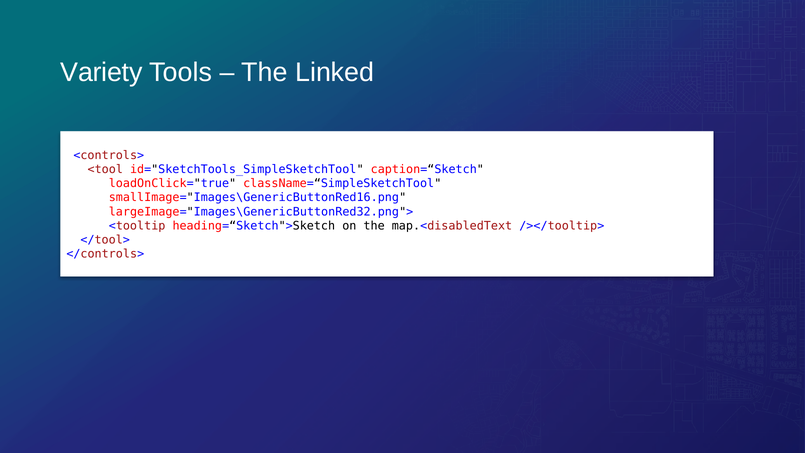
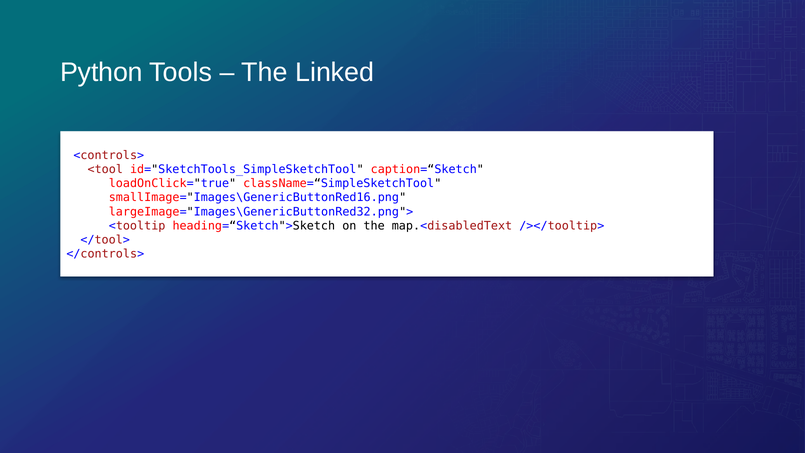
Variety: Variety -> Python (101, 73)
